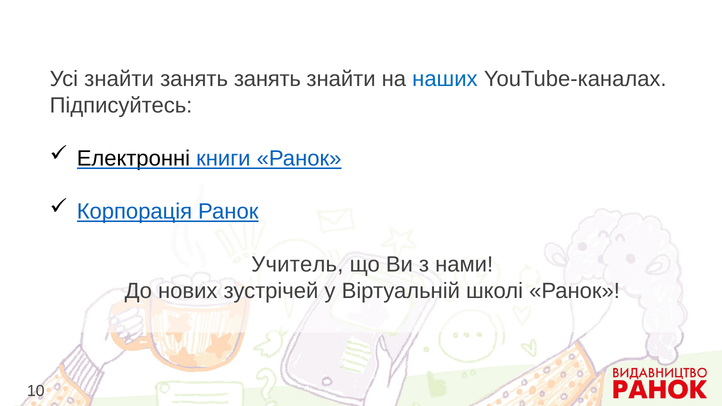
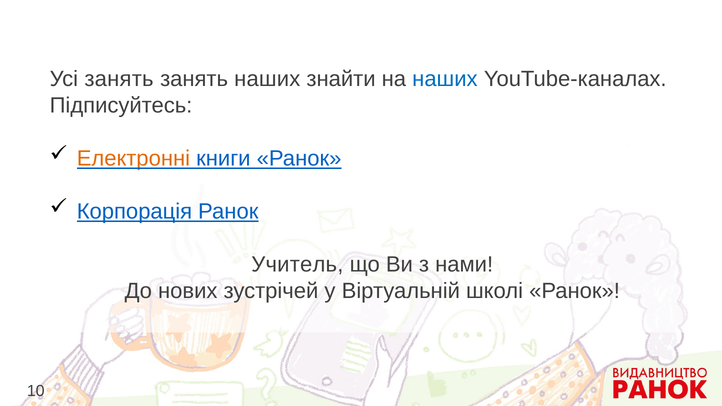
Усі знайти: знайти -> занять (119, 79)
занять занять: занять -> наших (267, 79)
Електронні colour: black -> orange (133, 159)
